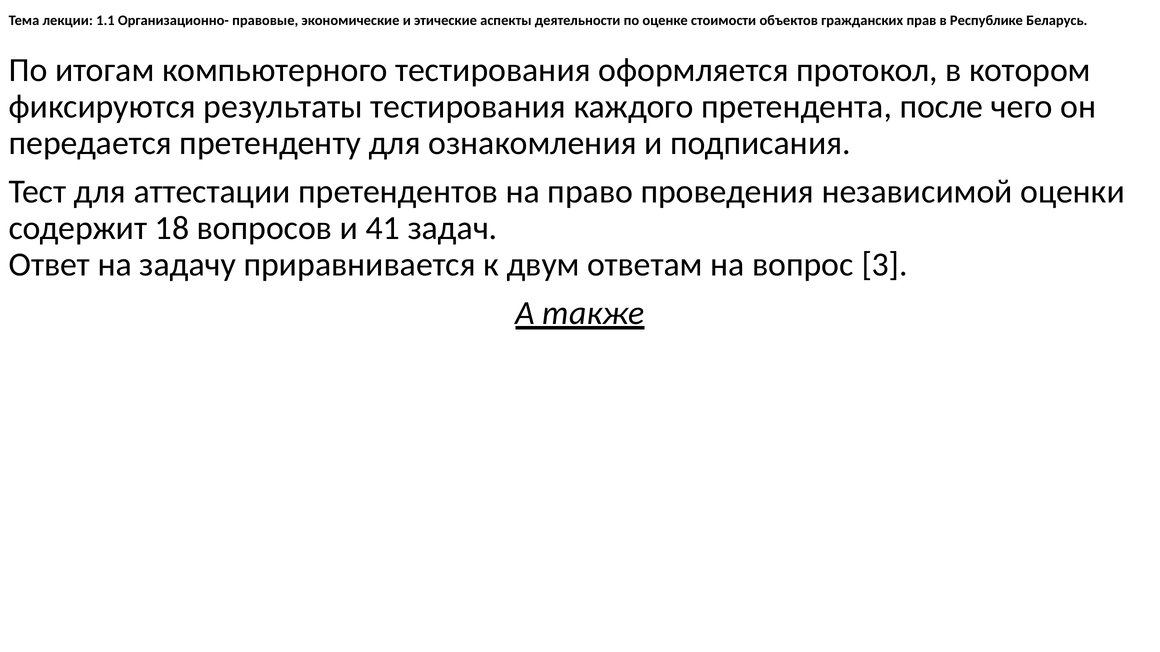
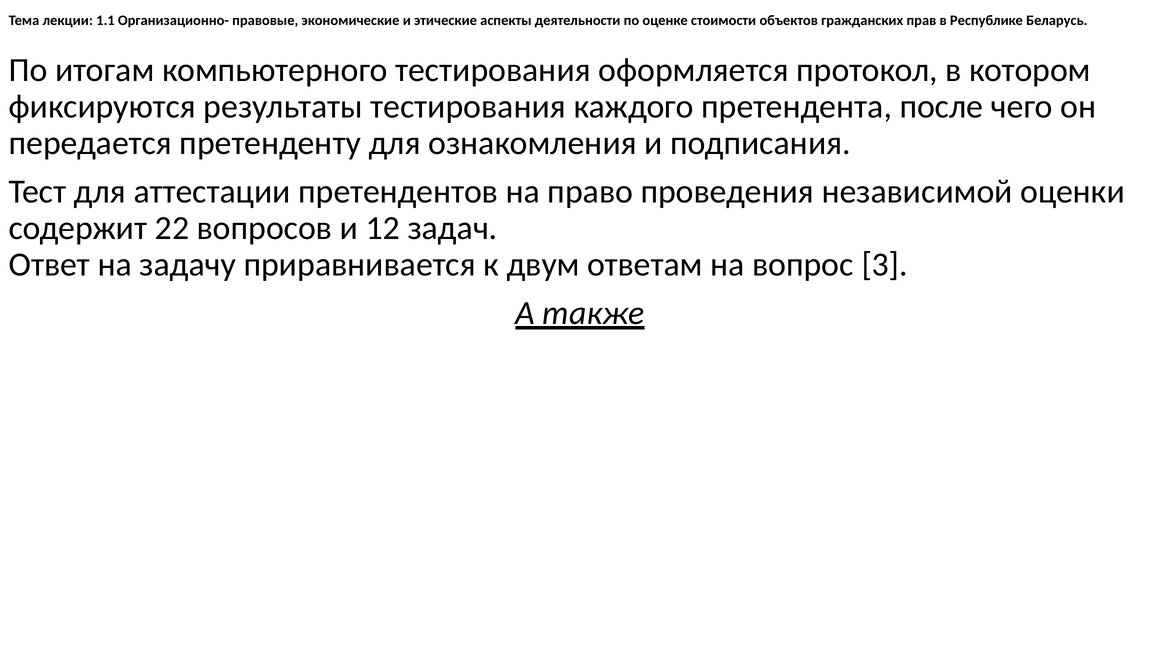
18: 18 -> 22 (172, 228)
41: 41 -> 12 (383, 228)
